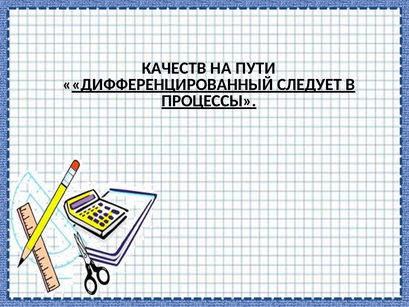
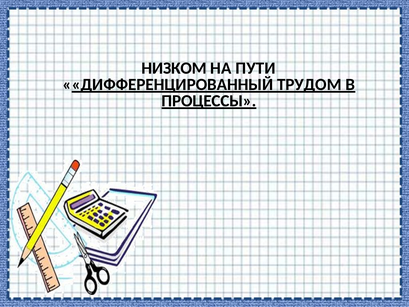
КАЧЕСТВ: КАЧЕСТВ -> НИЗКОМ (174, 68)
СЛЕДУЕТ: СЛЕДУЕТ -> ТРУДОМ (309, 85)
